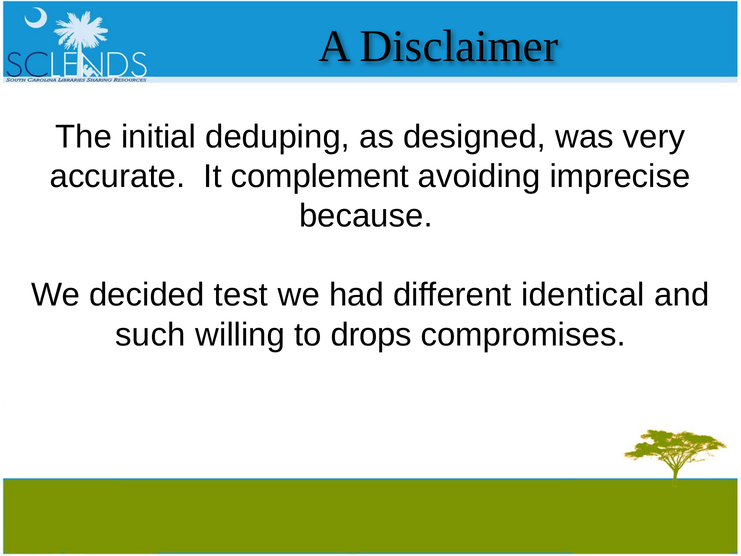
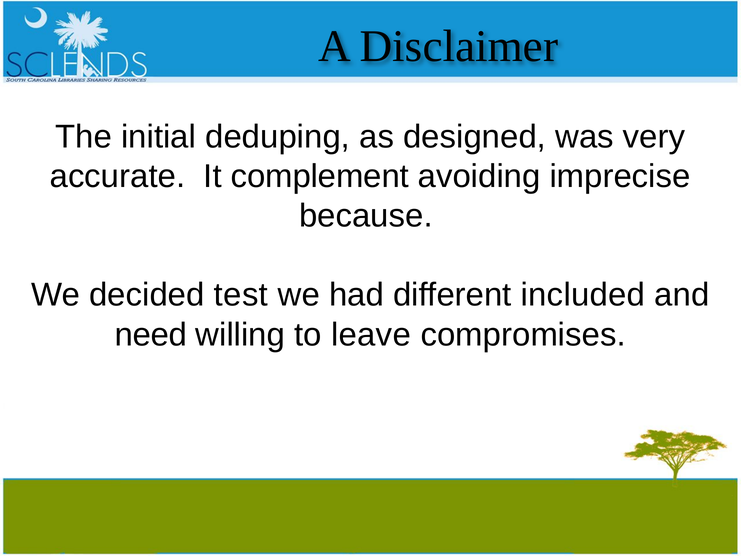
identical: identical -> included (583, 295)
such: such -> need (151, 335)
drops: drops -> leave (371, 335)
